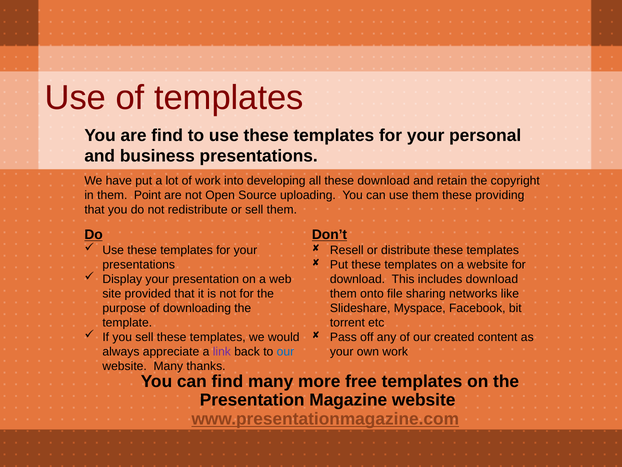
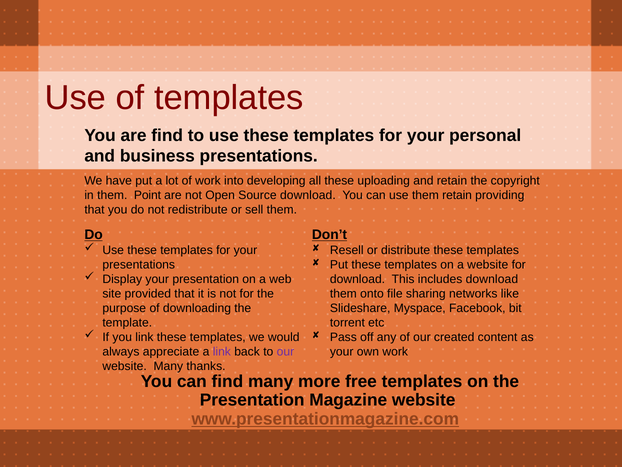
these download: download -> uploading (384, 181)
Source uploading: uploading -> download (308, 195)
them these: these -> retain (457, 195)
you sell: sell -> link (144, 337)
our colour: blue -> purple (285, 352)
